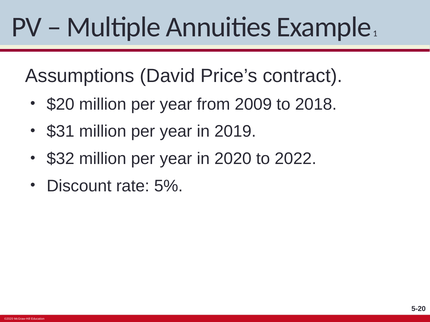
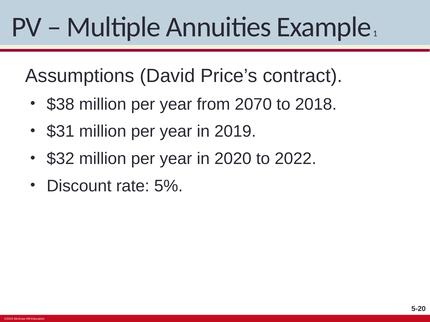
$20: $20 -> $38 (61, 104)
2009: 2009 -> 2070 (253, 104)
